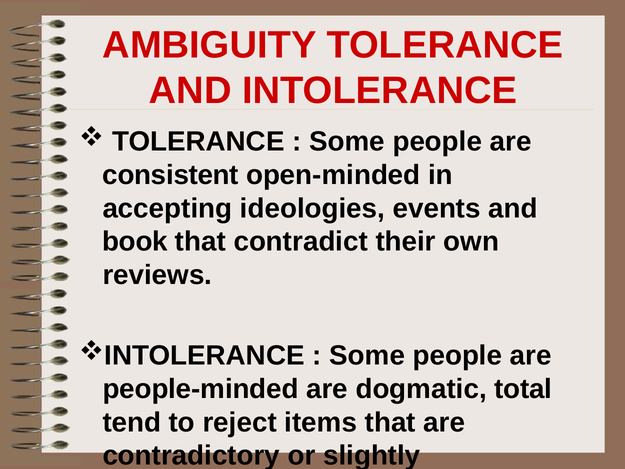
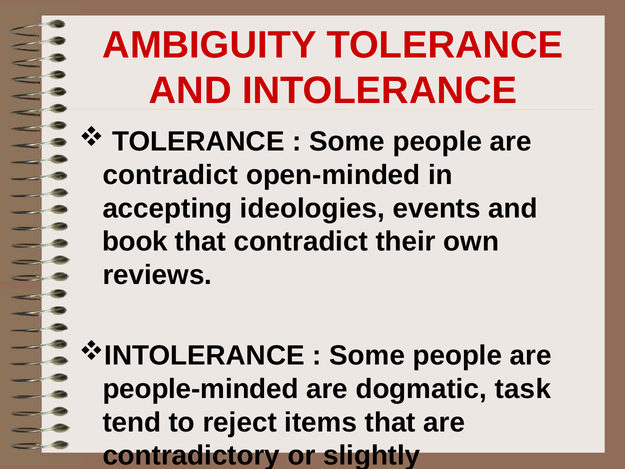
consistent: consistent -> contradict (170, 175)
total: total -> task (523, 389)
